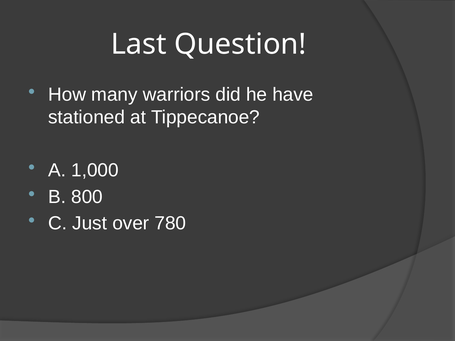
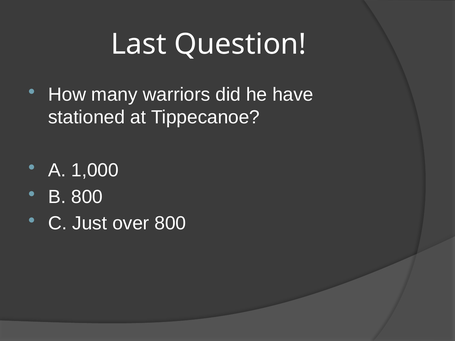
over 780: 780 -> 800 (170, 224)
